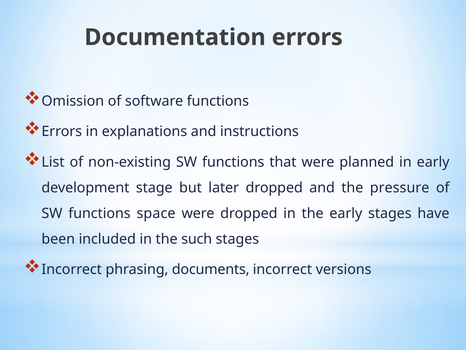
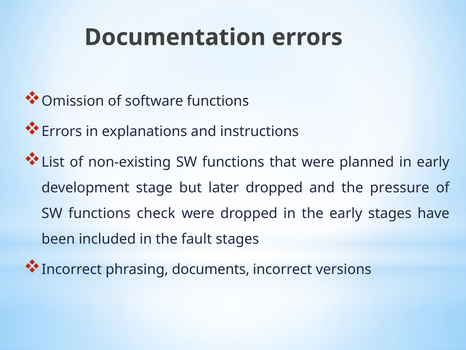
space: space -> check (156, 213)
such: such -> fault (197, 239)
